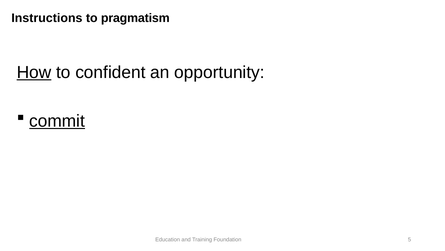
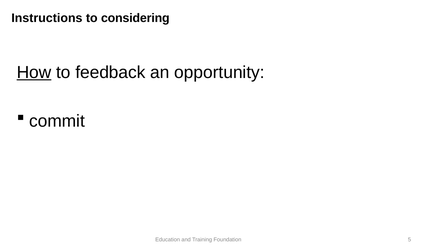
pragmatism: pragmatism -> considering (135, 18)
confident: confident -> feedback (110, 72)
commit underline: present -> none (57, 121)
